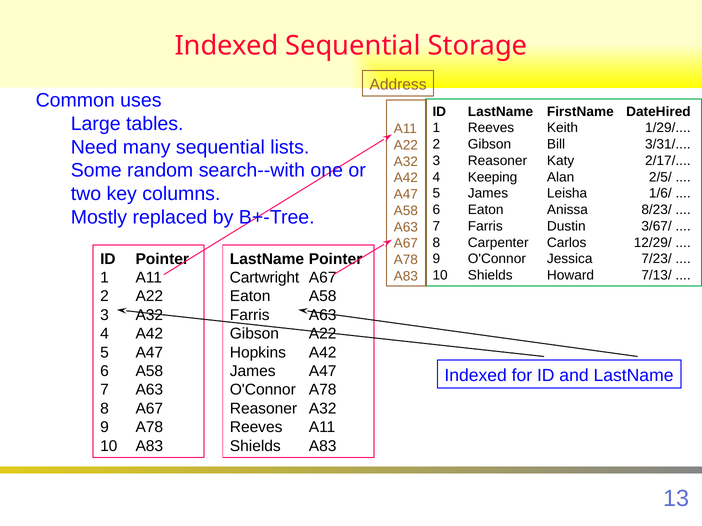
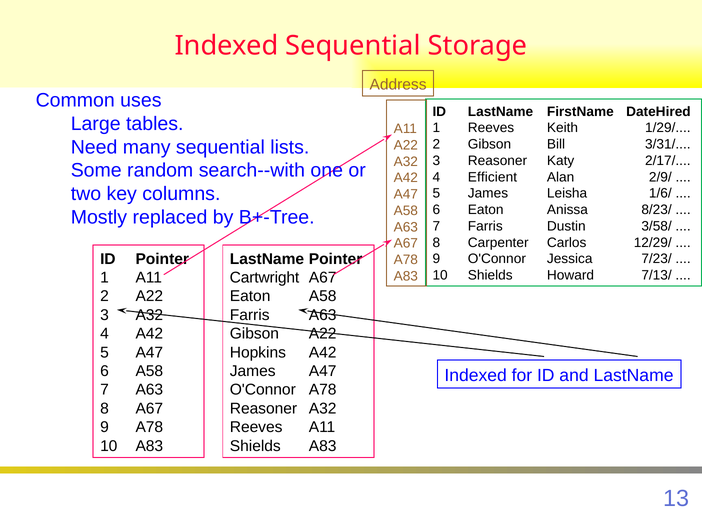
Keeping: Keeping -> Efficient (492, 177)
2/5/: 2/5/ -> 2/9/ (660, 177)
3/67/: 3/67/ -> 3/58/ (657, 226)
